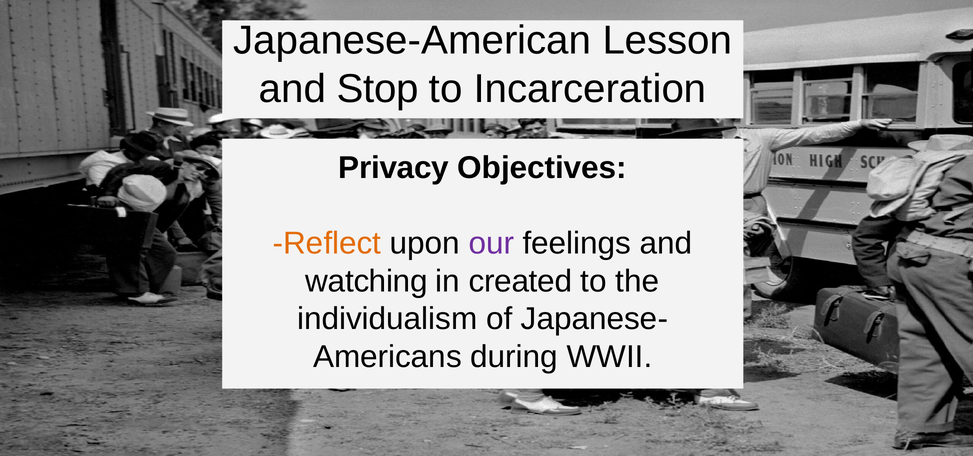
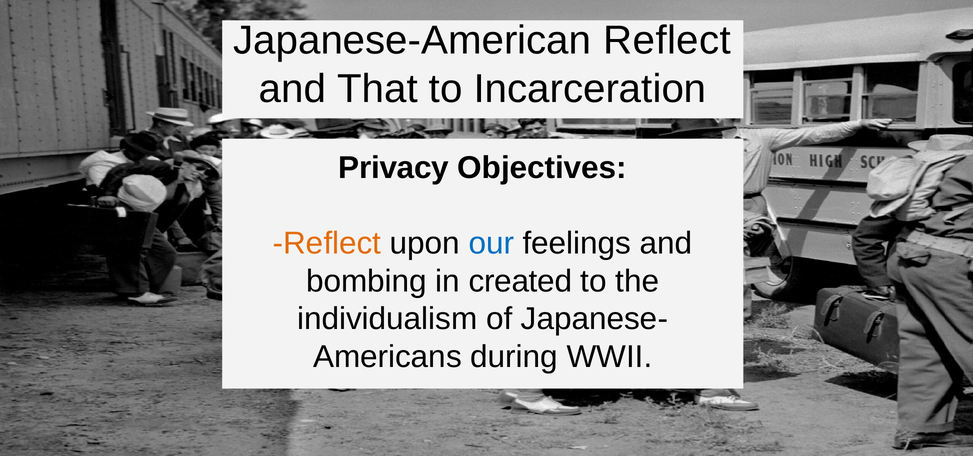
Japanese-American Lesson: Lesson -> Reflect (667, 41)
Stop: Stop -> That (377, 89)
our colour: purple -> blue (491, 243)
watching: watching -> bombing (366, 281)
